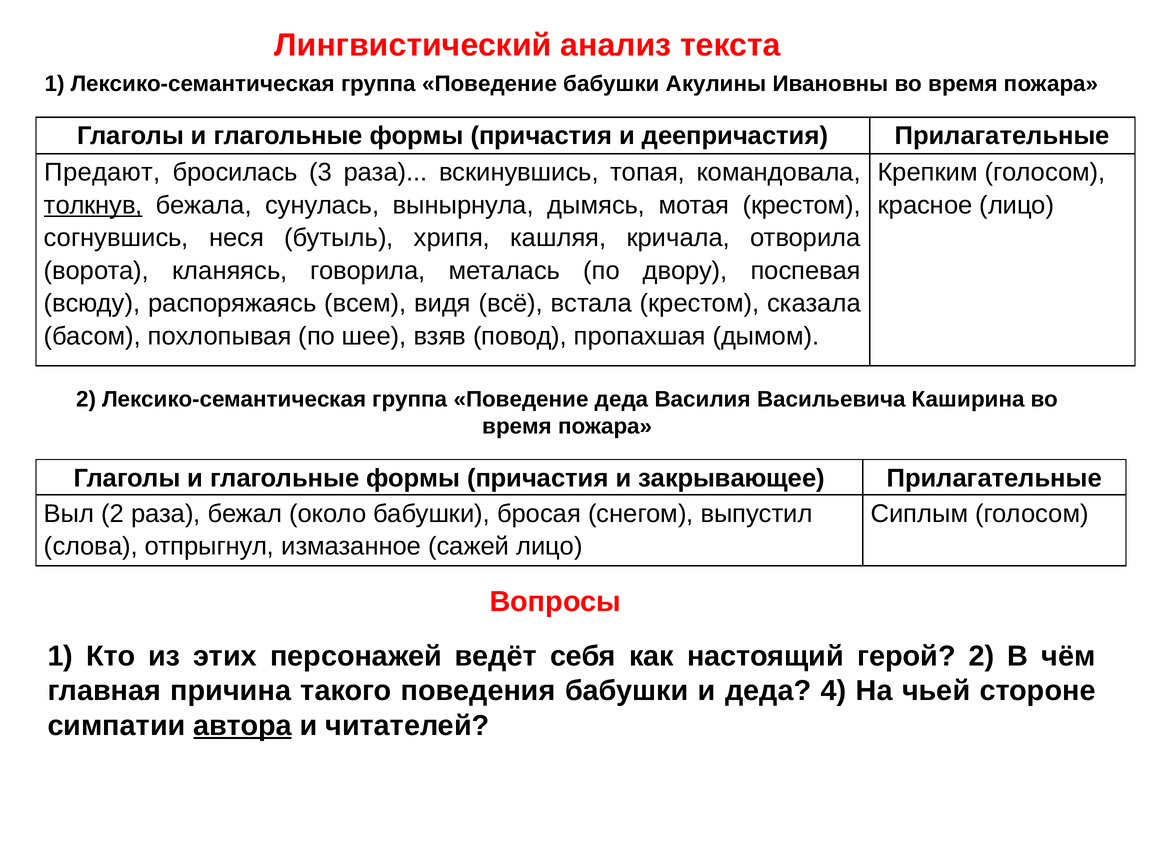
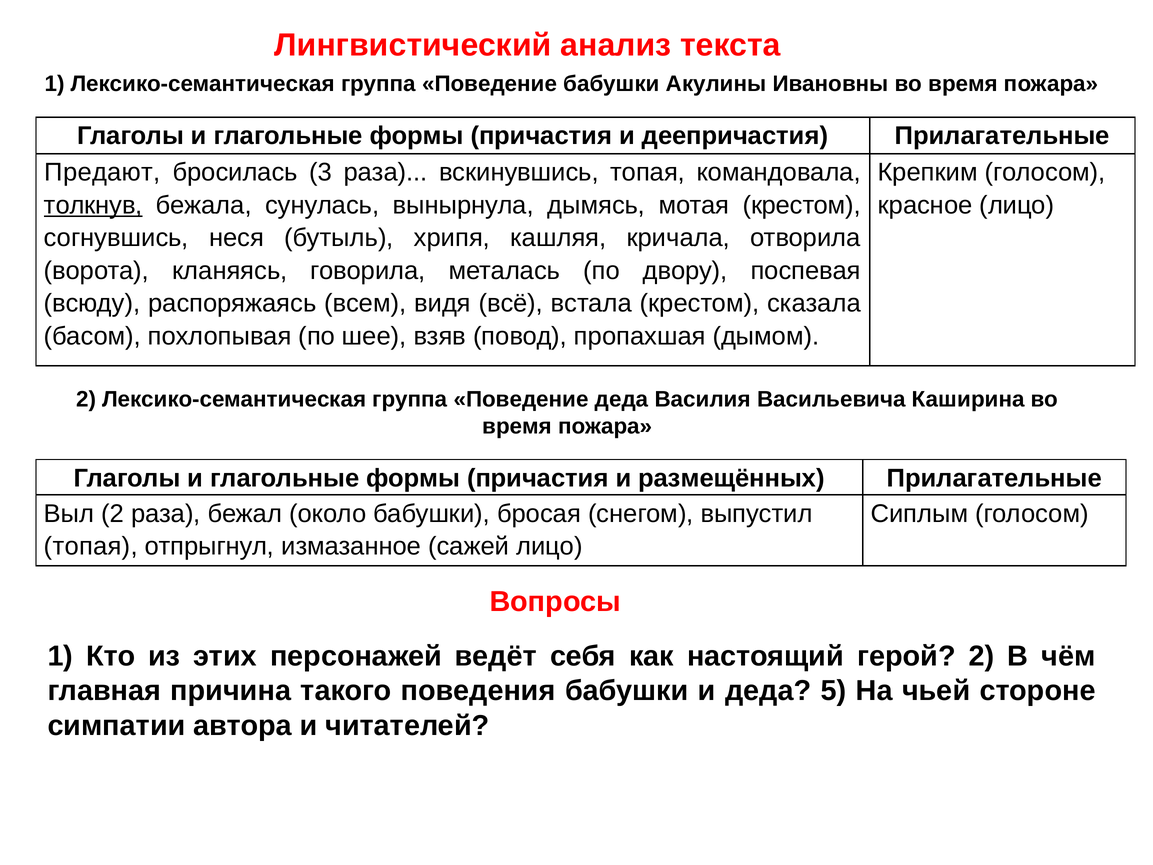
закрывающее: закрывающее -> размещённых (731, 478)
слова: слова -> топая (91, 546)
4: 4 -> 5 (834, 691)
автора underline: present -> none (243, 725)
